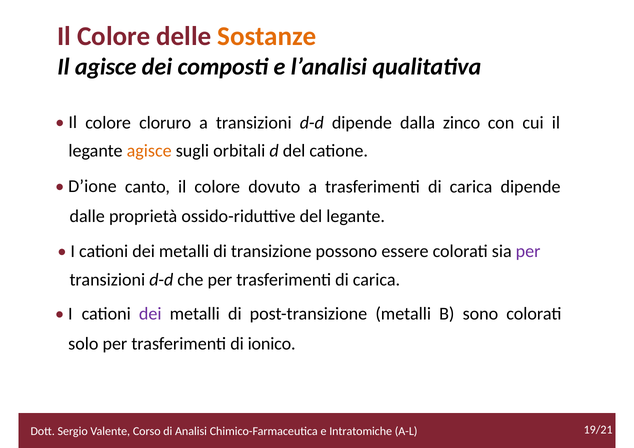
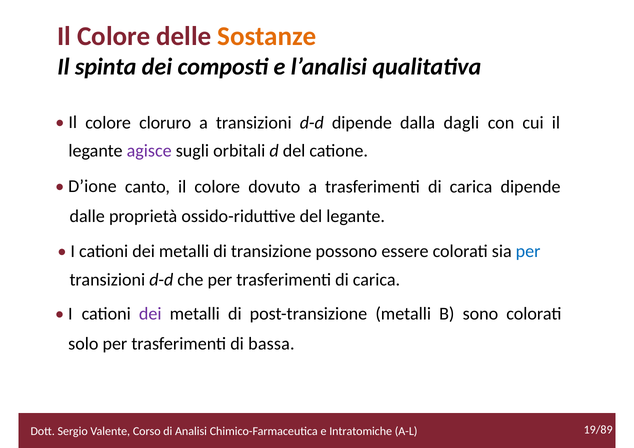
Il agisce: agisce -> spinta (106, 67)
zinco: zinco -> dagli (461, 123)
agisce colour: orange -> purple (149, 151)
per colour: purple -> blue (528, 251)
ionico: ionico -> bassa (271, 344)
19/21: 19/21 -> 19/89 (598, 430)
